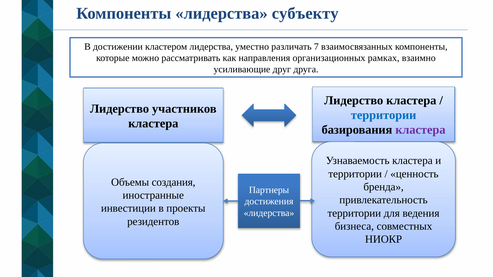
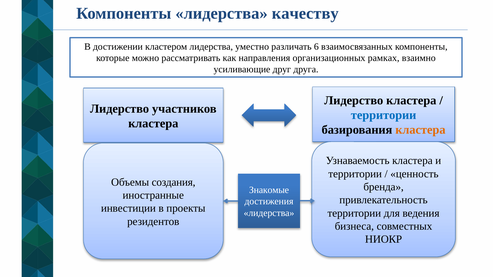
субъекту: субъекту -> качеству (305, 13)
7: 7 -> 6 (316, 47)
кластера colour: purple -> orange (420, 130)
Партнеры: Партнеры -> Знакомые (269, 190)
